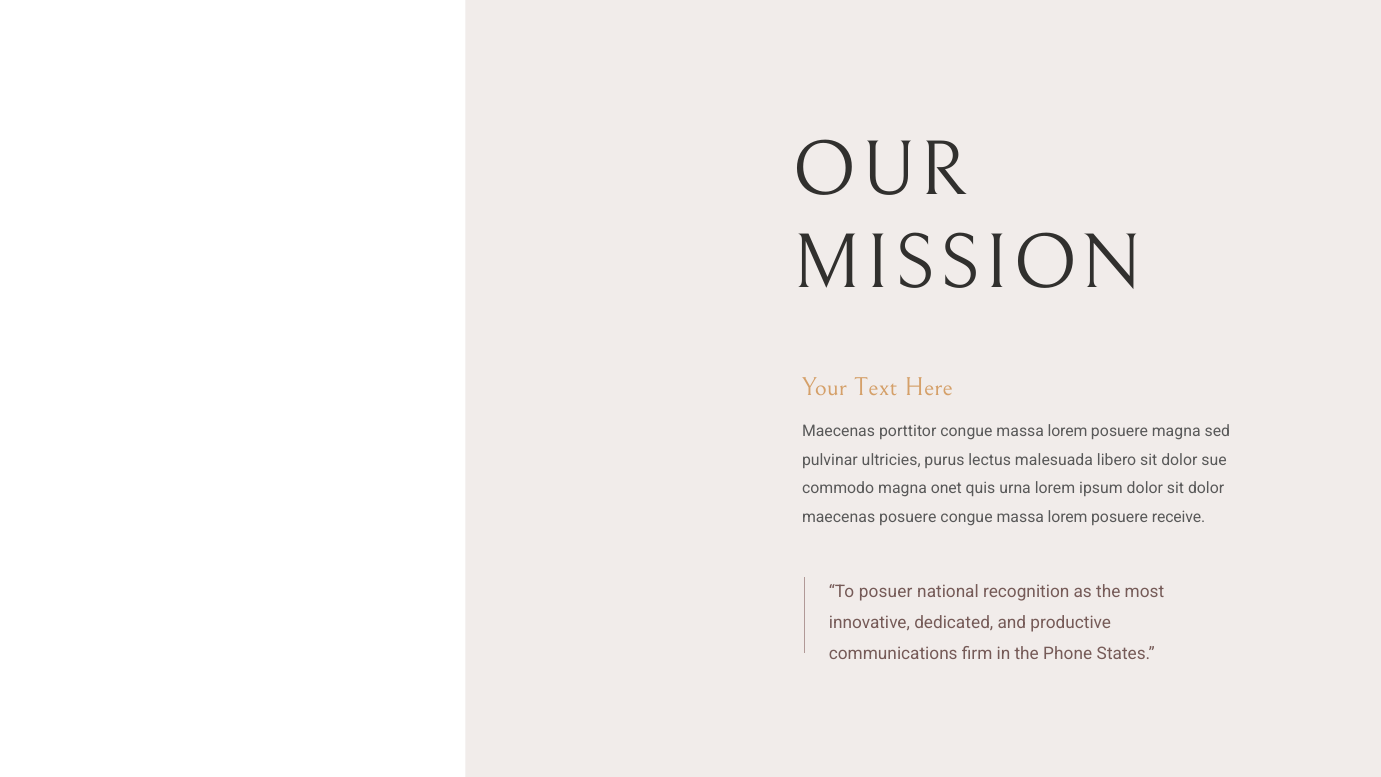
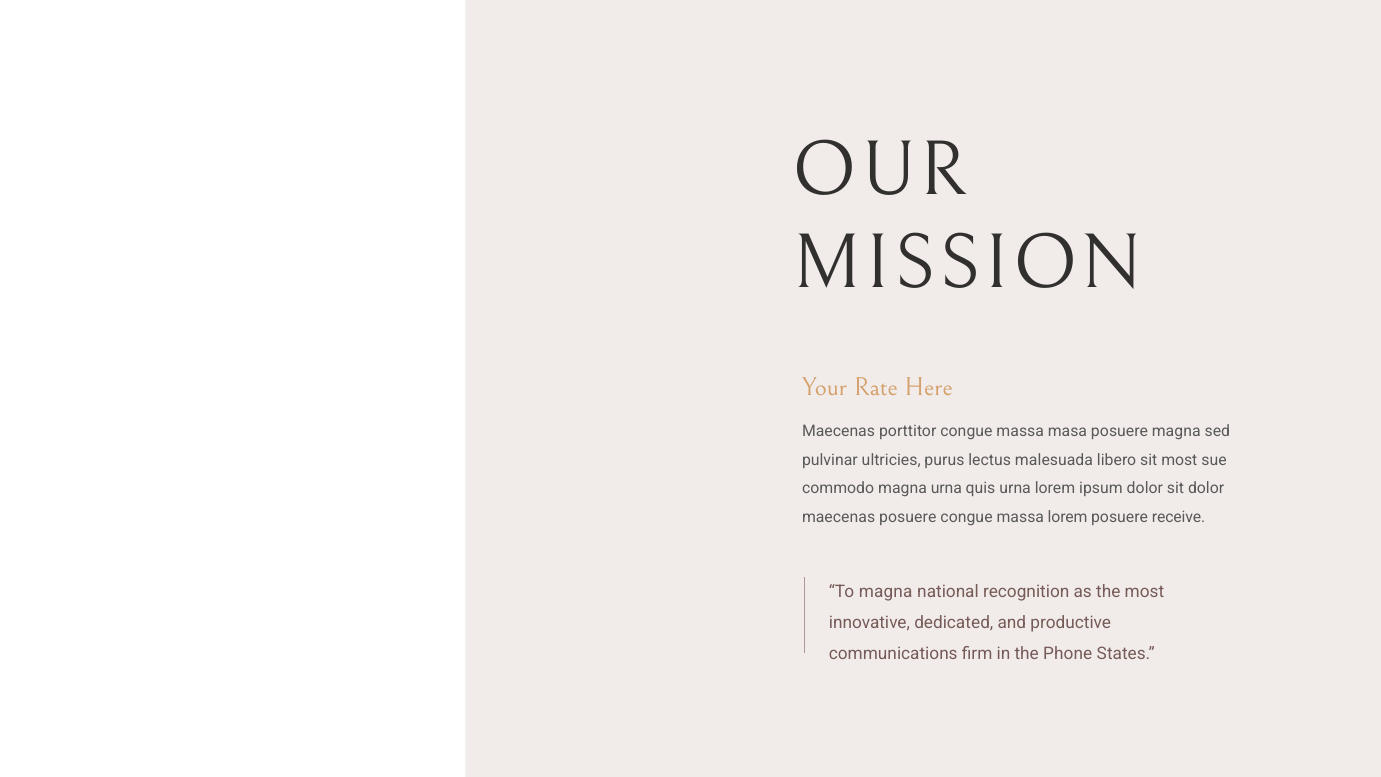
Text: Text -> Rate (876, 387)
porttitor congue massa lorem: lorem -> masa (1067, 431)
libero sit dolor: dolor -> most (1179, 460)
magna onet: onet -> urna (946, 488)
To posuer: posuer -> magna (886, 591)
